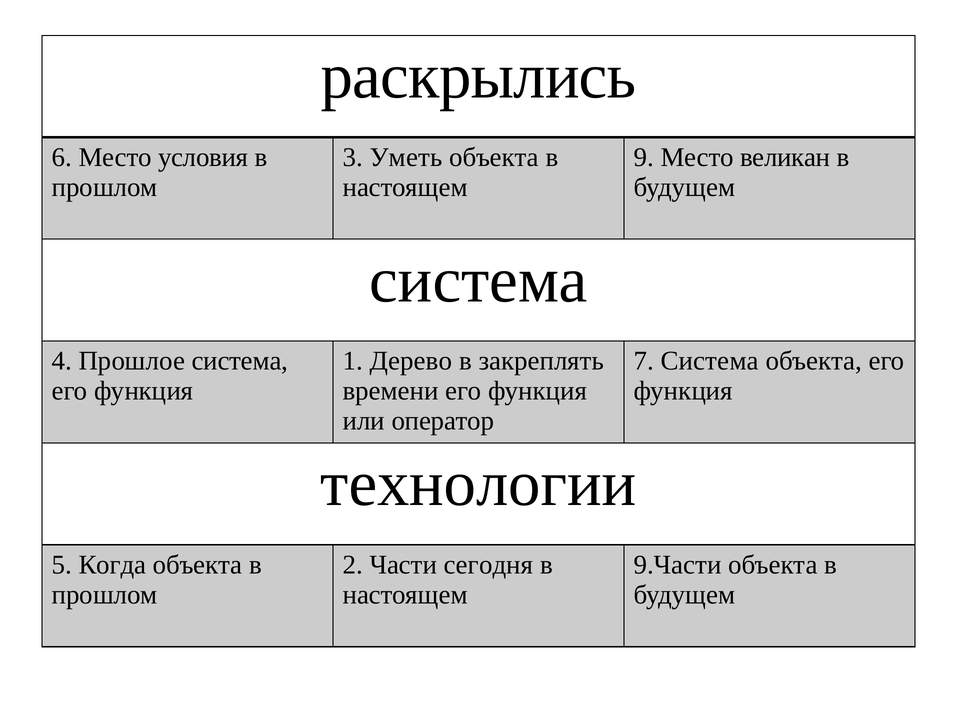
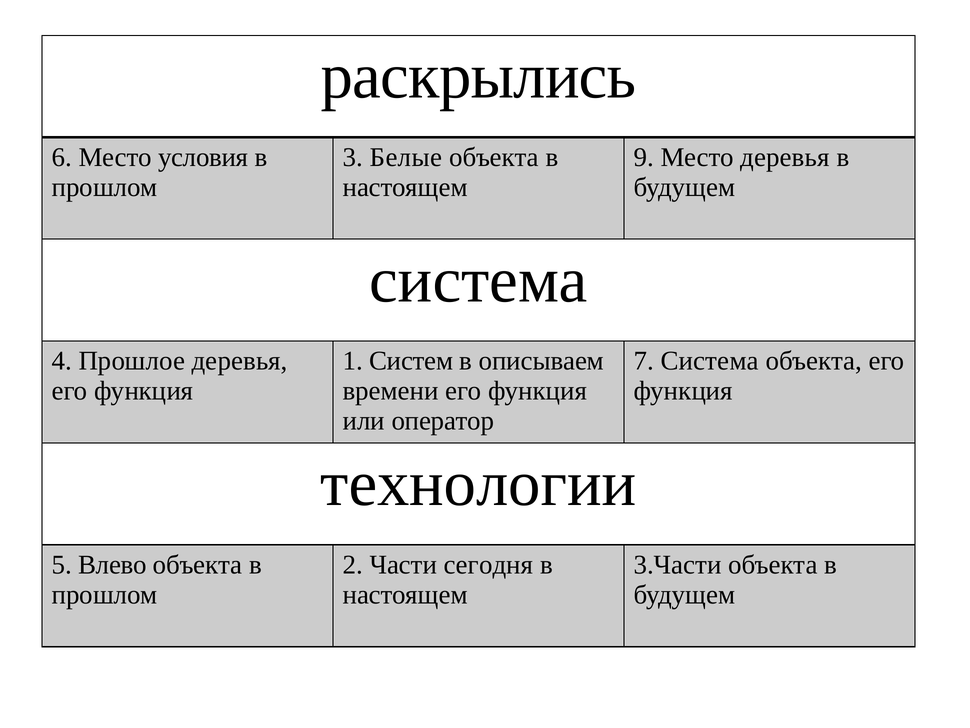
Уметь: Уметь -> Белые (406, 157)
Место великан: великан -> деревья (785, 157)
Прошлое система: система -> деревья (240, 361)
Дерево: Дерево -> Систем (411, 361)
закреплять: закреплять -> описываем (541, 361)
Когда: Когда -> Влево (112, 564)
9.Части: 9.Части -> 3.Части (678, 564)
